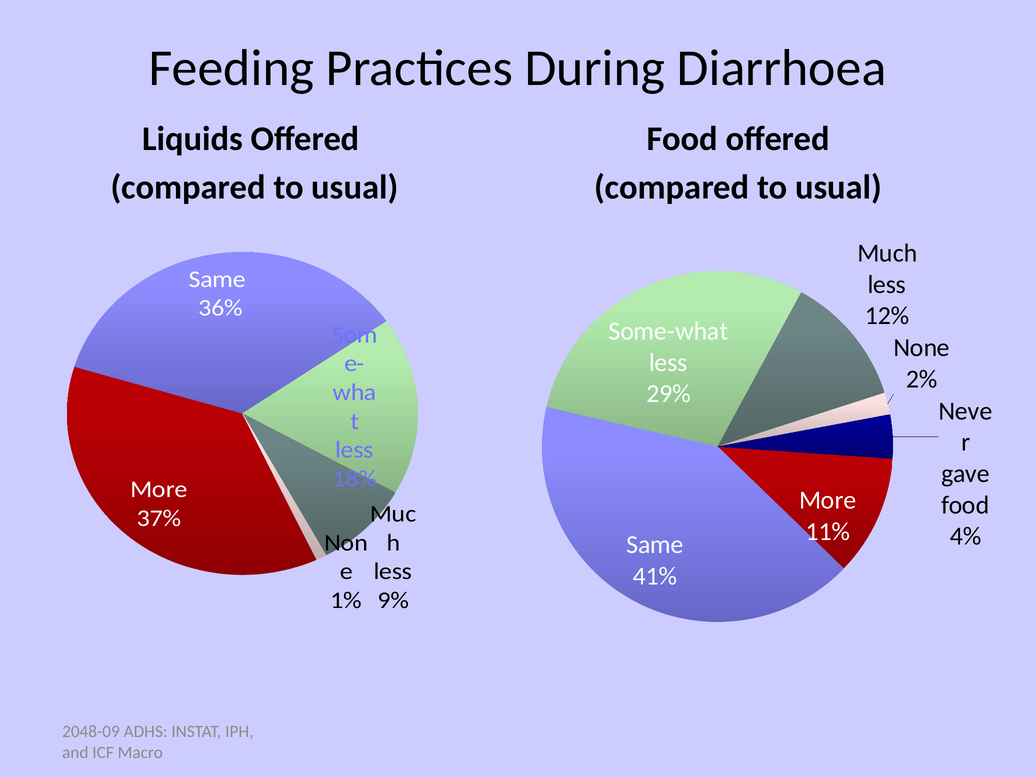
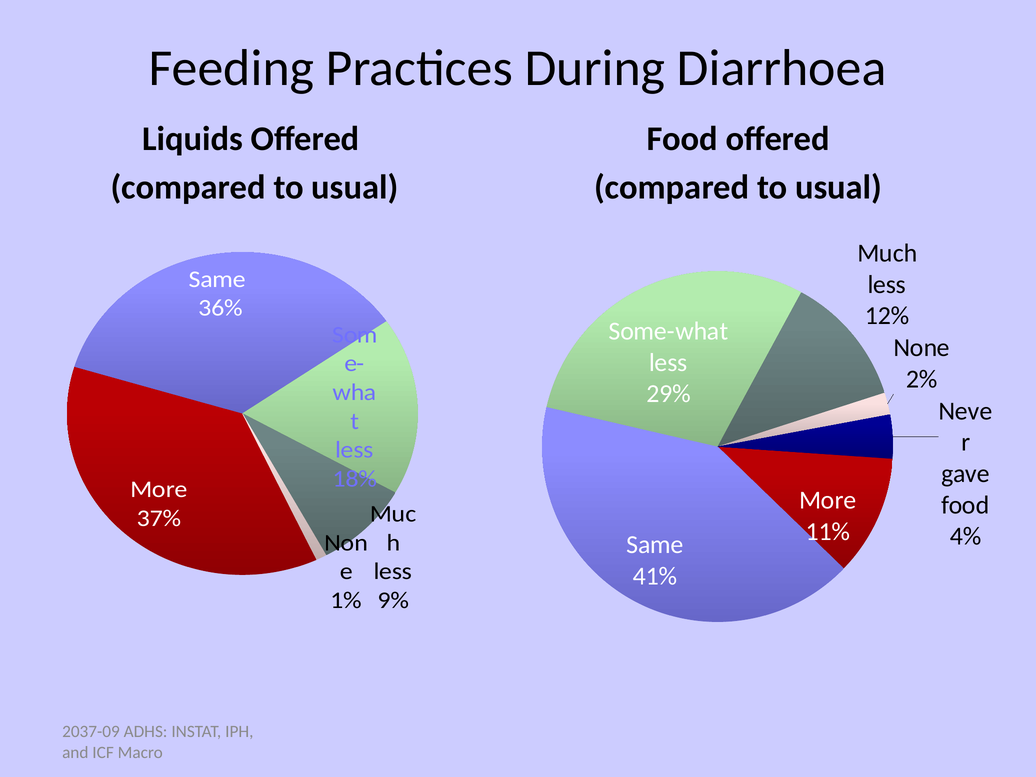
2048-09: 2048-09 -> 2037-09 (91, 732)
